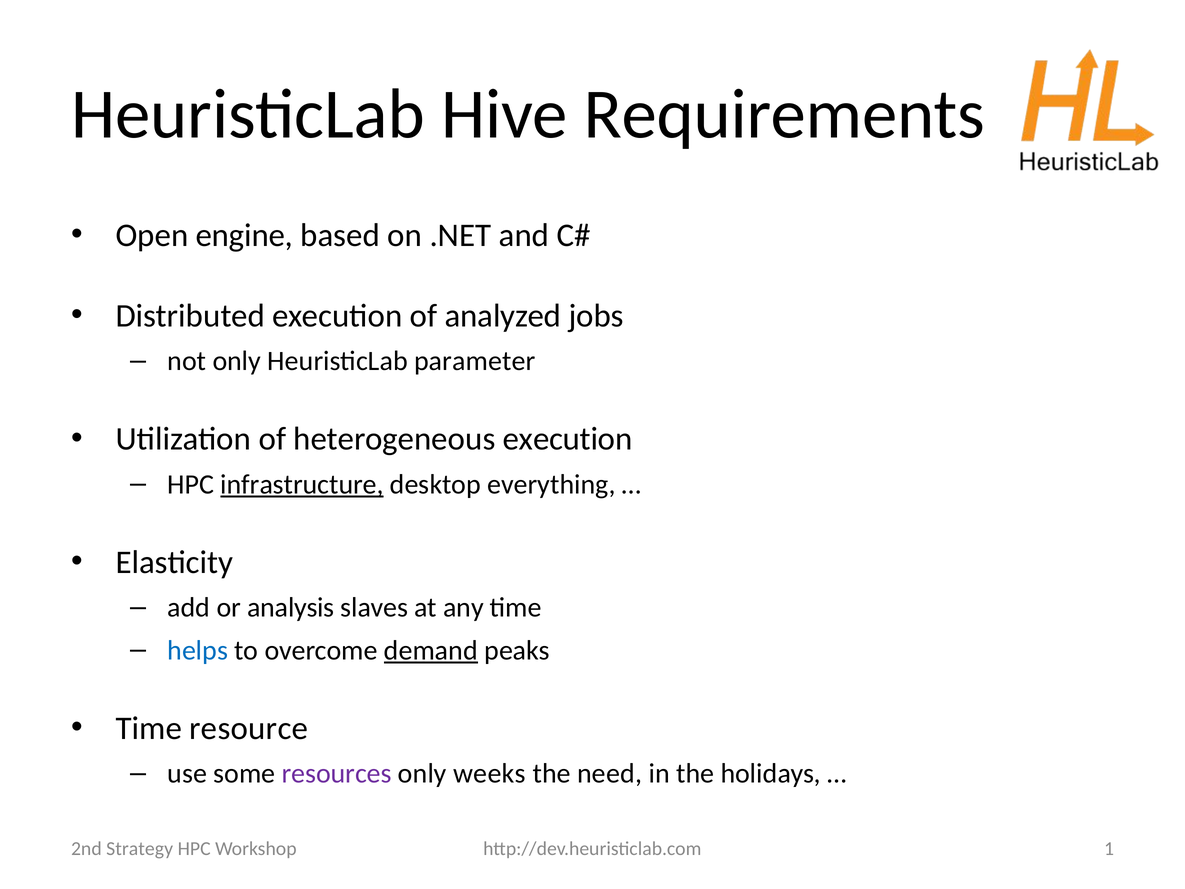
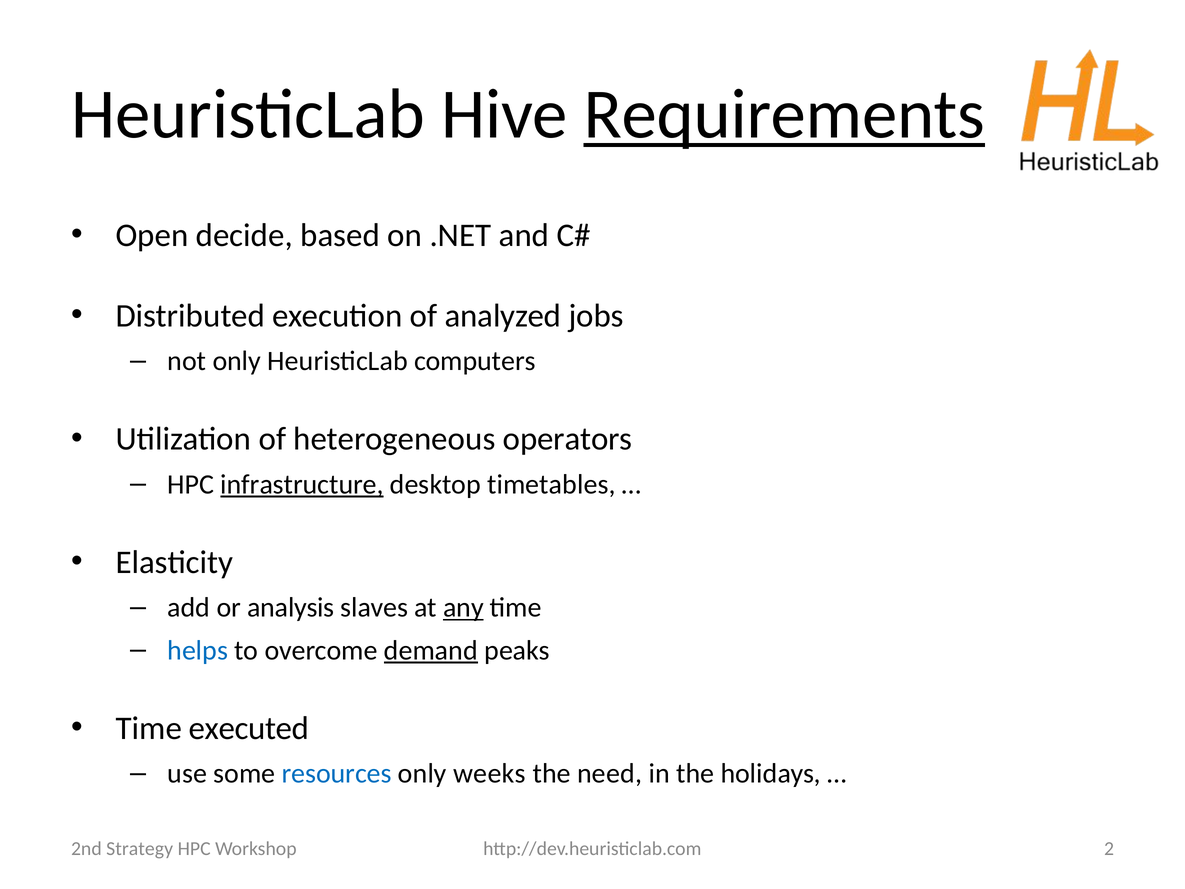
Requirements underline: none -> present (784, 115)
engine: engine -> decide (244, 235)
parameter: parameter -> computers (475, 361)
heterogeneous execution: execution -> operators (568, 439)
everything: everything -> timetables (551, 484)
any underline: none -> present (463, 607)
resource: resource -> executed (249, 728)
resources colour: purple -> blue (337, 773)
1: 1 -> 2 (1109, 849)
